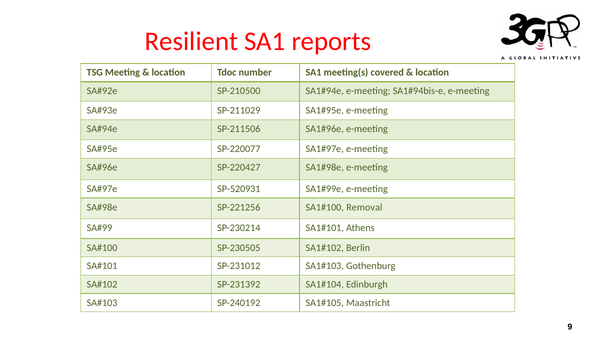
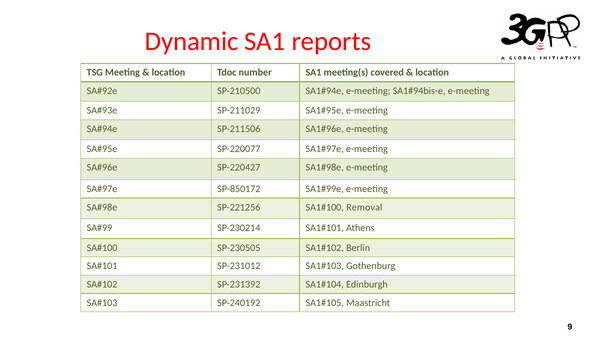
Resilient: Resilient -> Dynamic (192, 42)
SP-520931: SP-520931 -> SP-850172 (239, 189)
